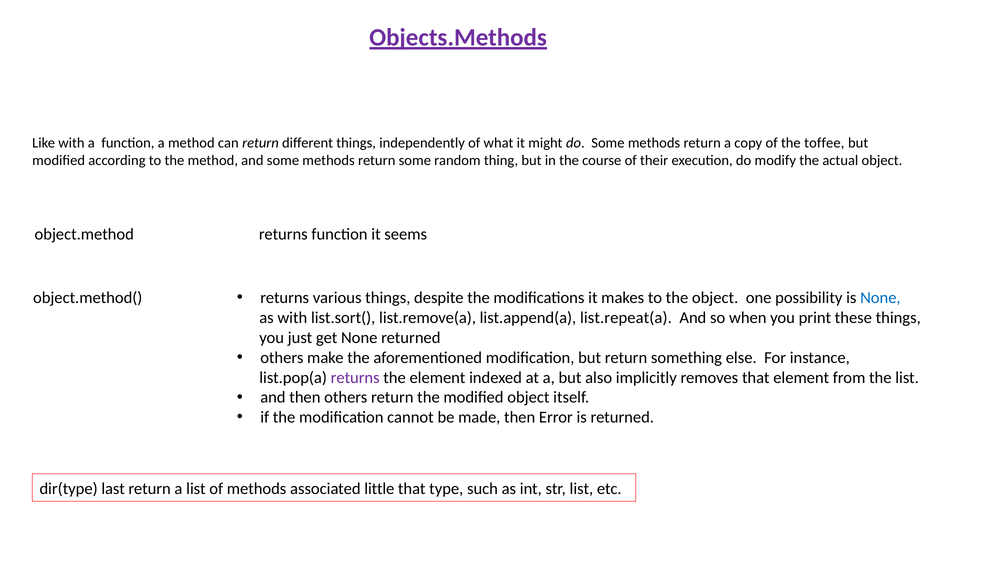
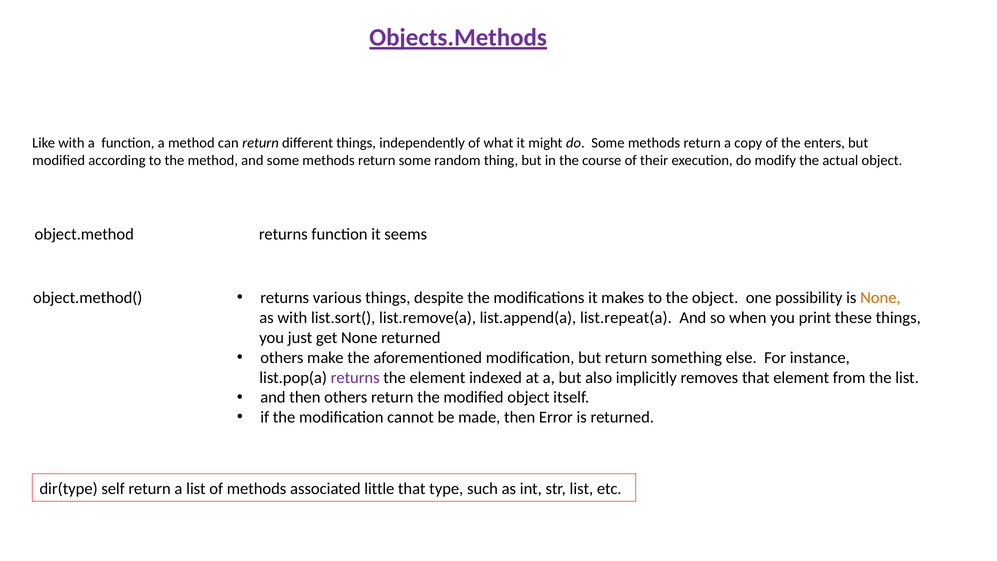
toffee: toffee -> enters (824, 143)
None colour: blue -> orange (880, 298)
last: last -> self (113, 488)
